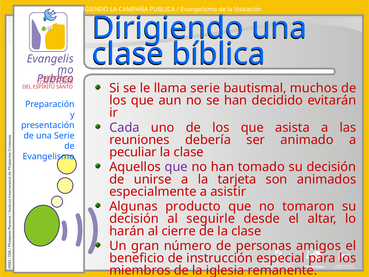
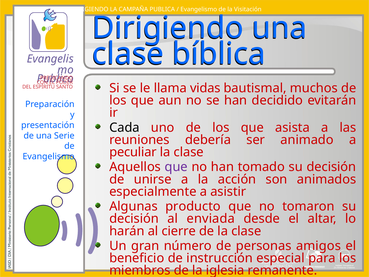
llama serie: serie -> vidas (205, 88)
Cada colour: purple -> black (124, 127)
tarjeta: tarjeta -> acción (237, 179)
seguirle: seguirle -> enviada (211, 219)
